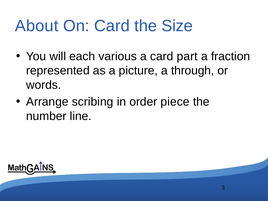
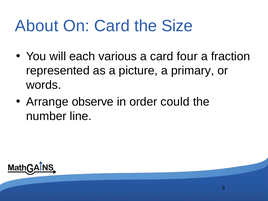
part: part -> four (187, 56)
through: through -> primary (193, 71)
scribing: scribing -> observe (93, 102)
piece: piece -> could (175, 102)
